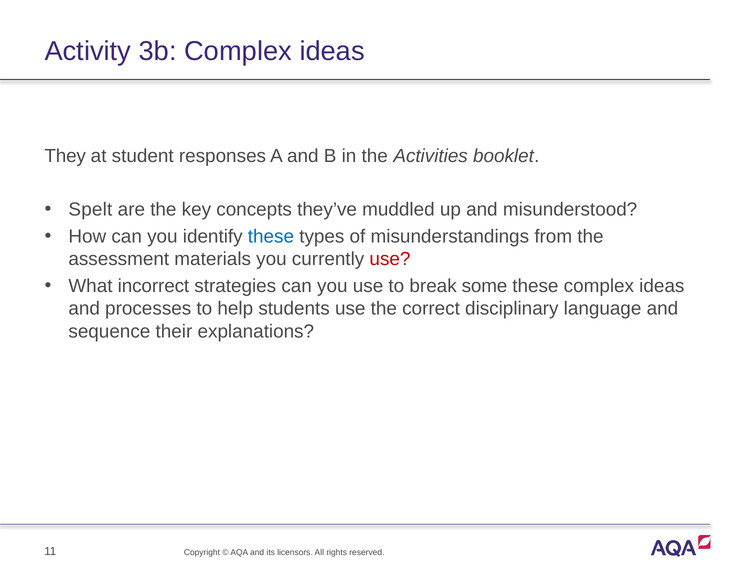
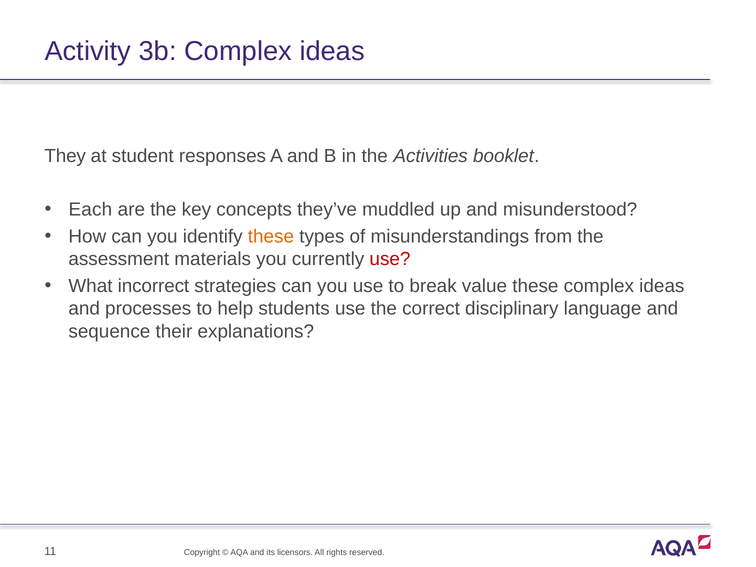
Spelt: Spelt -> Each (90, 210)
these colour: blue -> orange (271, 236)
some: some -> value (484, 286)
